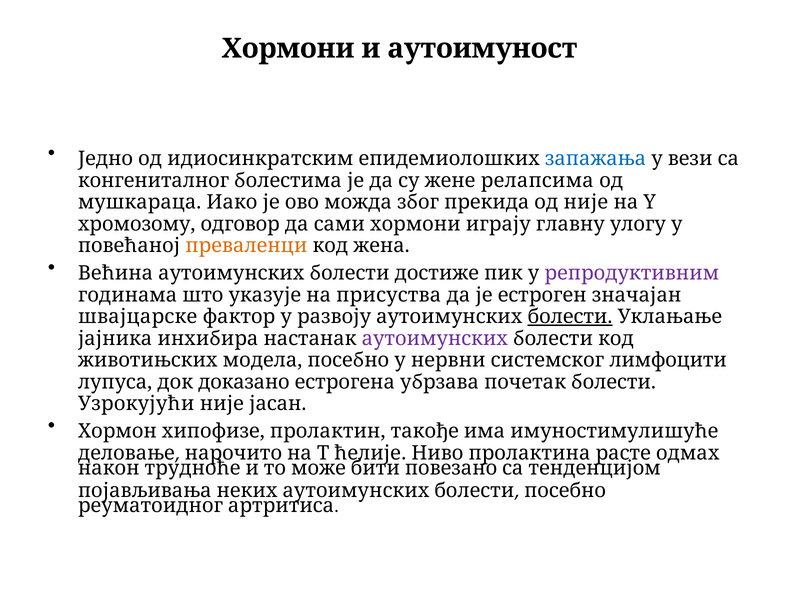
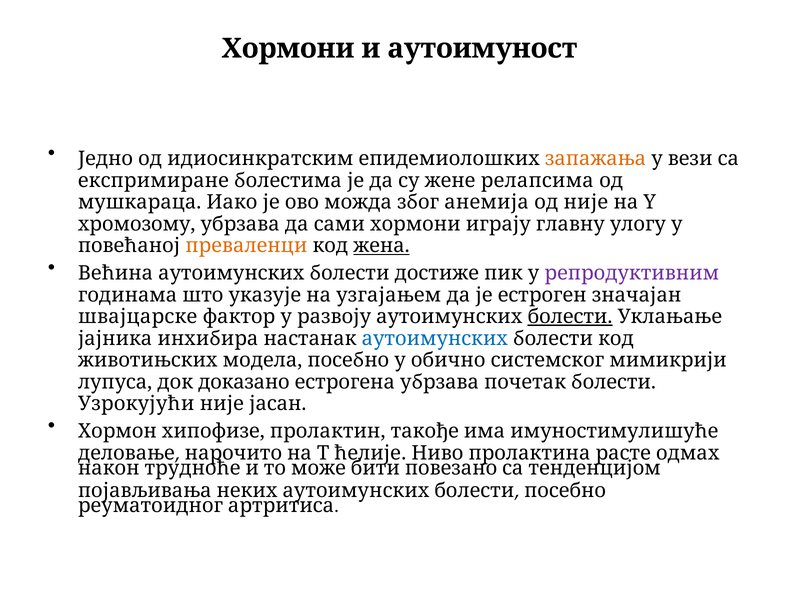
запажања colour: blue -> orange (596, 159)
конгениталног: конгениталног -> експримиране (153, 180)
прекида: прекида -> анемија (487, 202)
хромозому одговор: одговор -> убрзава (240, 224)
жена underline: none -> present (382, 245)
присуства: присуства -> узгајањем (389, 295)
аутоимунских colour: purple -> blue (435, 338)
нервни: нервни -> обично (448, 360)
лимфоцити: лимфоцити -> мимикрији (668, 360)
